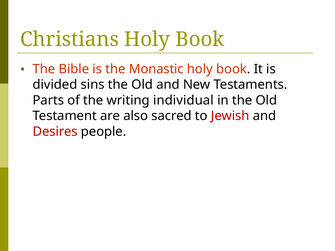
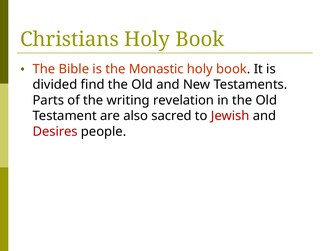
sins: sins -> find (93, 85)
individual: individual -> revelation (184, 100)
